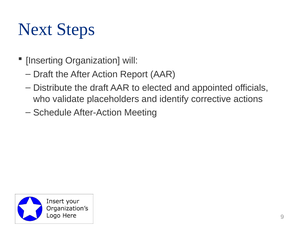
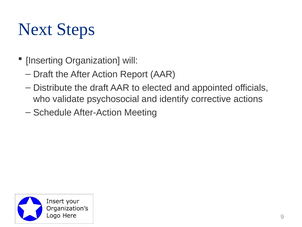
placeholders: placeholders -> psychosocial (113, 99)
